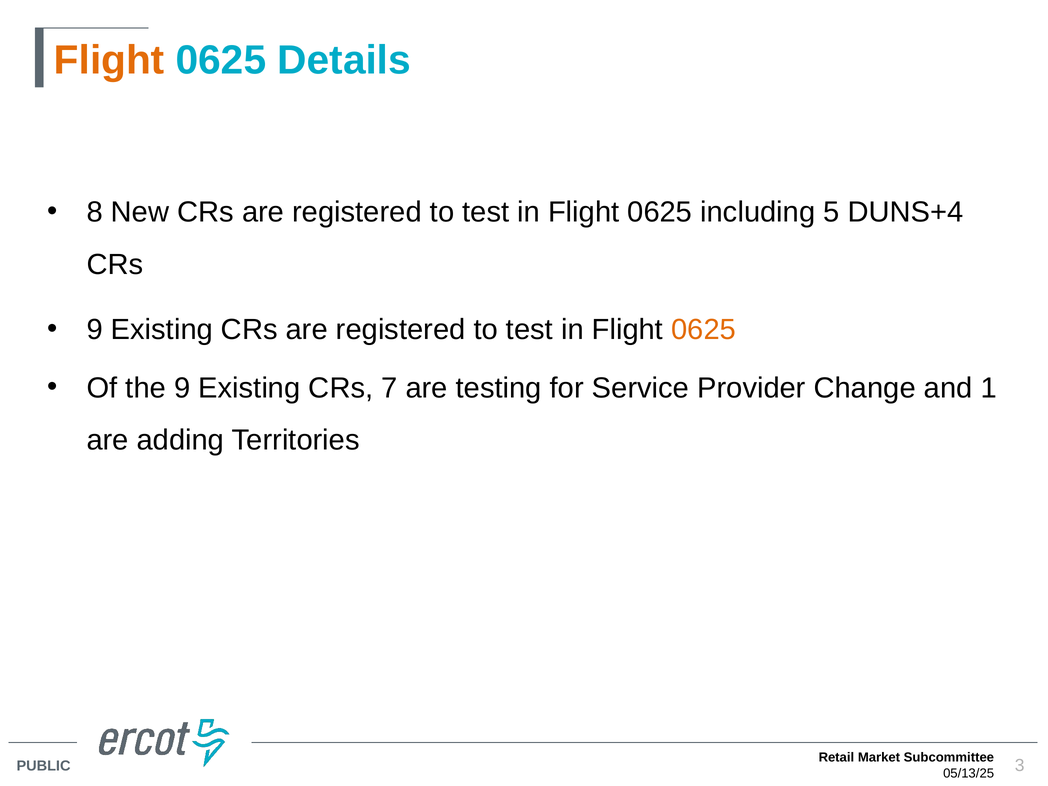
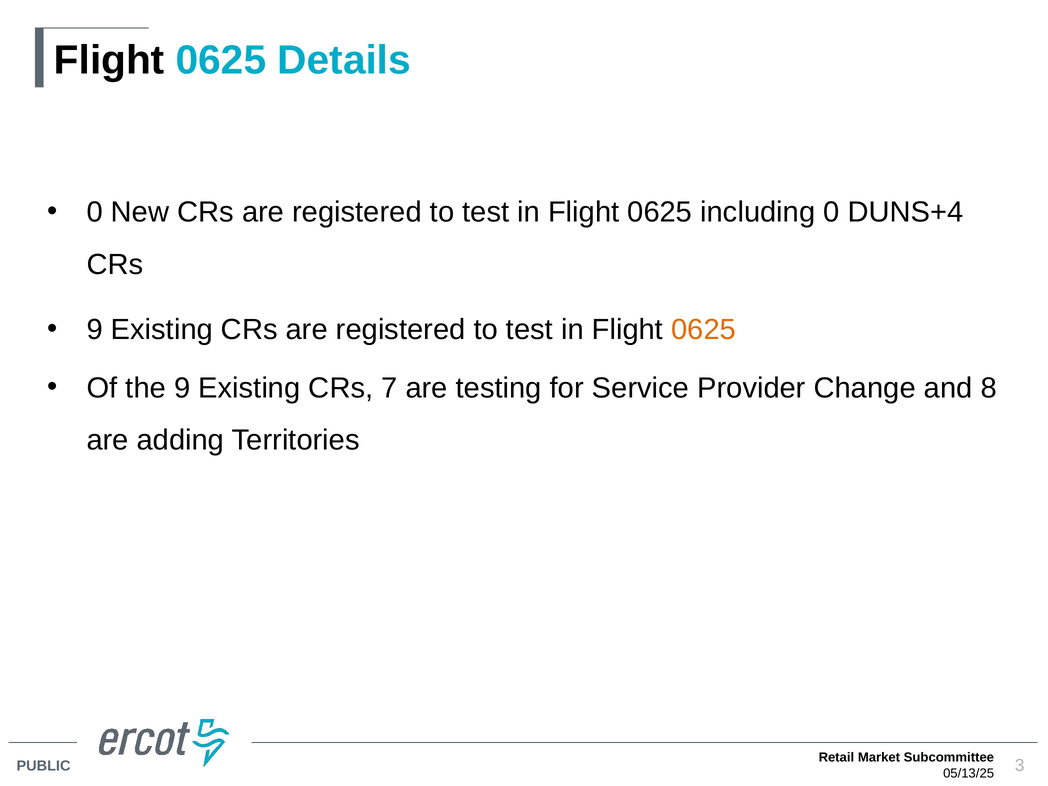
Flight colour: orange -> black (109, 60)
8: 8 -> 0 (95, 212)
including 5: 5 -> 0 (831, 212)
1: 1 -> 8 (989, 388)
